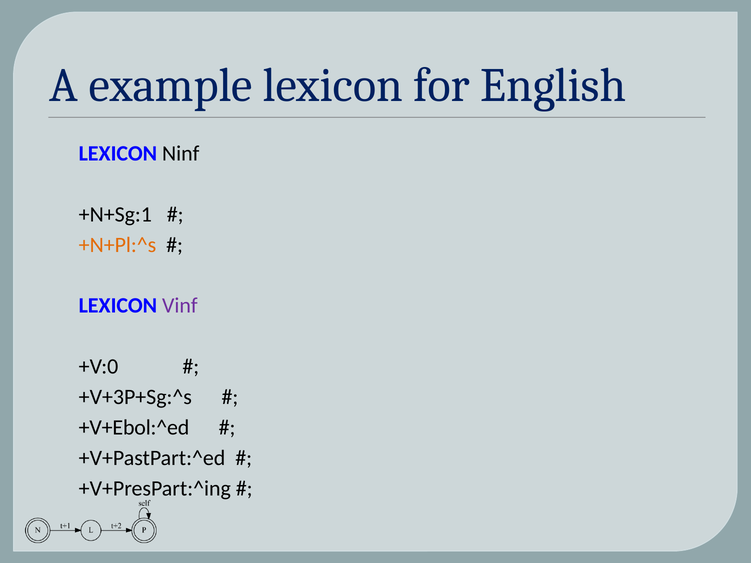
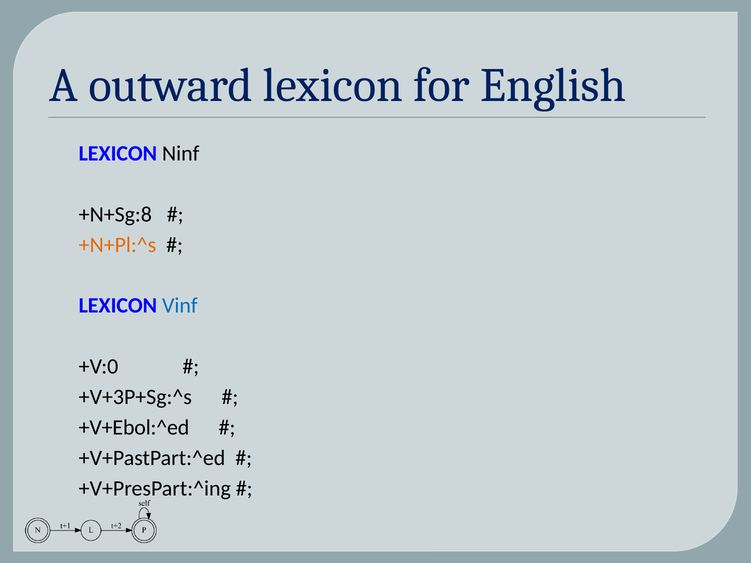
example: example -> outward (171, 86)
+N+Sg:1: +N+Sg:1 -> +N+Sg:8 (115, 214)
Vinf colour: purple -> blue (180, 306)
